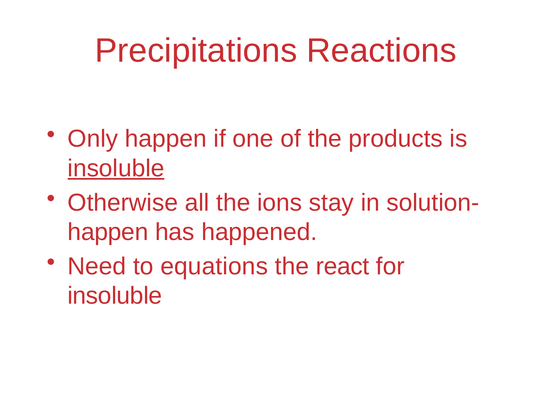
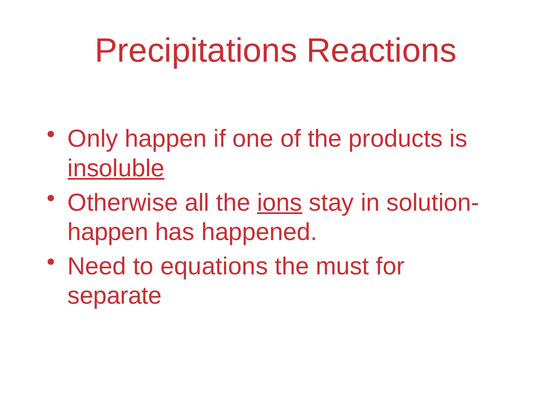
ions underline: none -> present (280, 203)
react: react -> must (342, 266)
insoluble: insoluble -> separate (115, 296)
